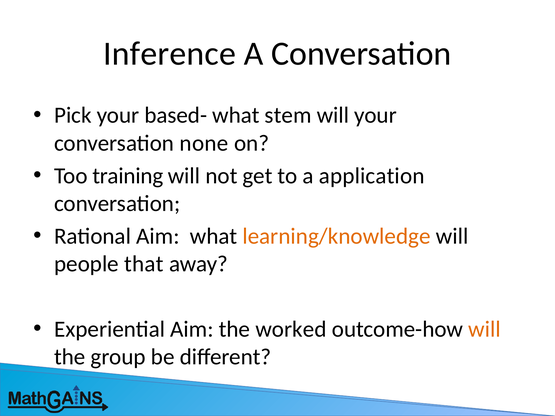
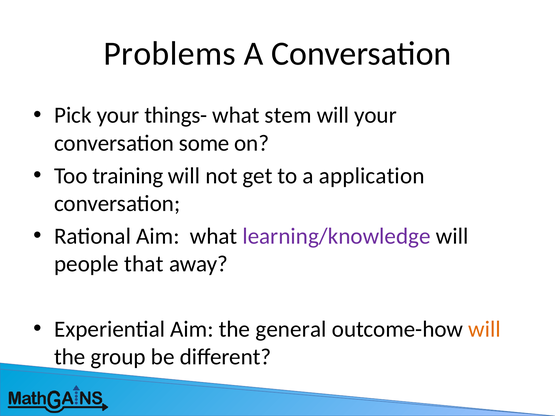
Inference: Inference -> Problems (170, 54)
based-: based- -> things- (176, 115)
none: none -> some (204, 143)
learning/knowledge colour: orange -> purple (336, 236)
worked: worked -> general (291, 329)
